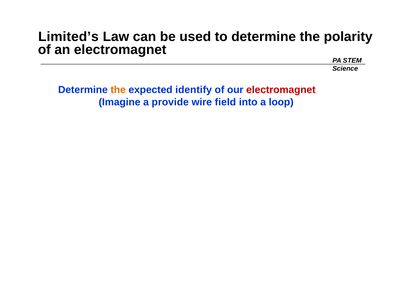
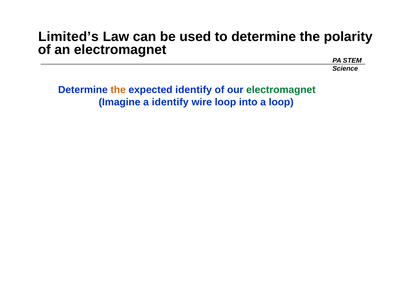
electromagnet colour: red -> green (281, 90)
a provide: provide -> identify (170, 102)
wire field: field -> loop (225, 102)
